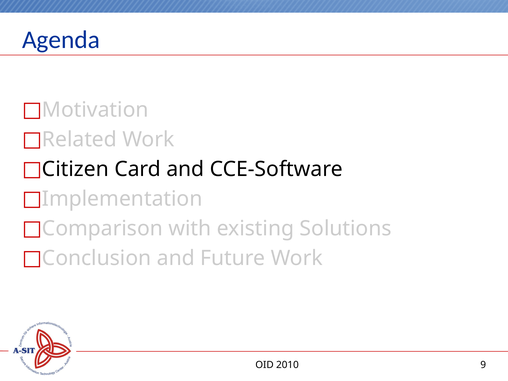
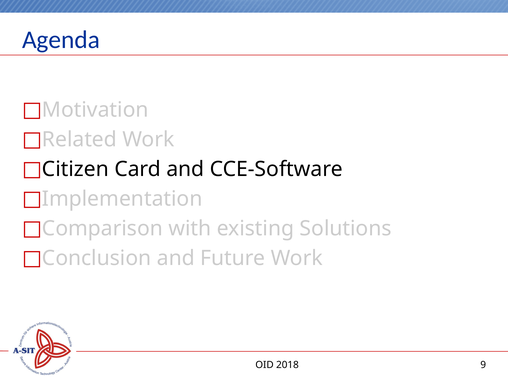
2010: 2010 -> 2018 (287, 365)
